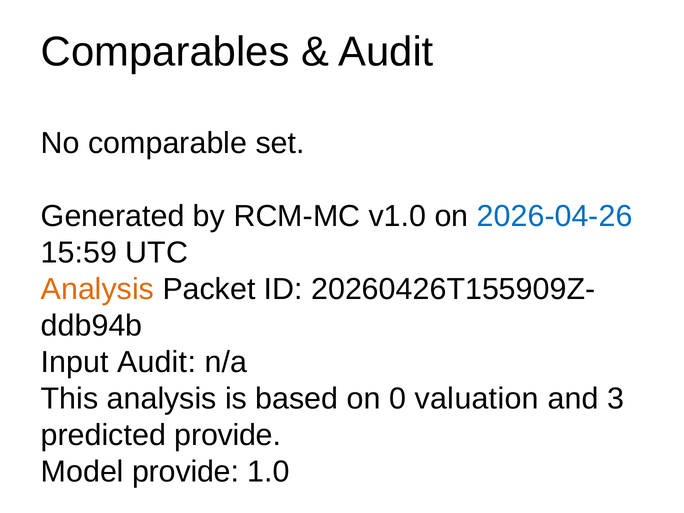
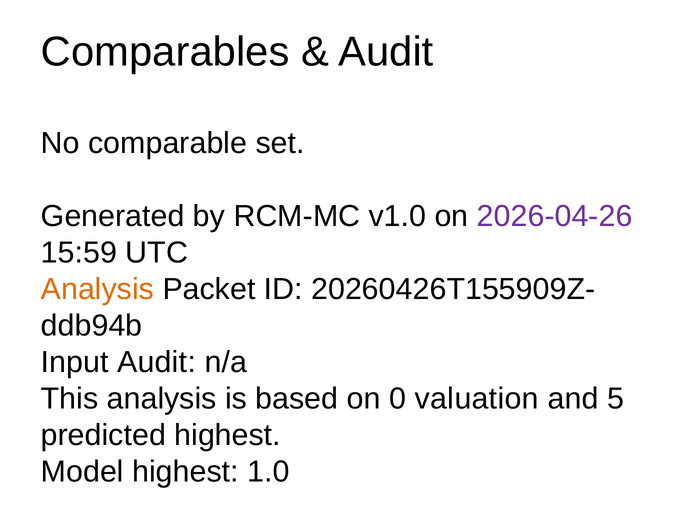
2026-04-26 colour: blue -> purple (555, 216)
3: 3 -> 5 (616, 399)
predicted provide: provide -> highest (228, 435)
Model provide: provide -> highest (185, 472)
